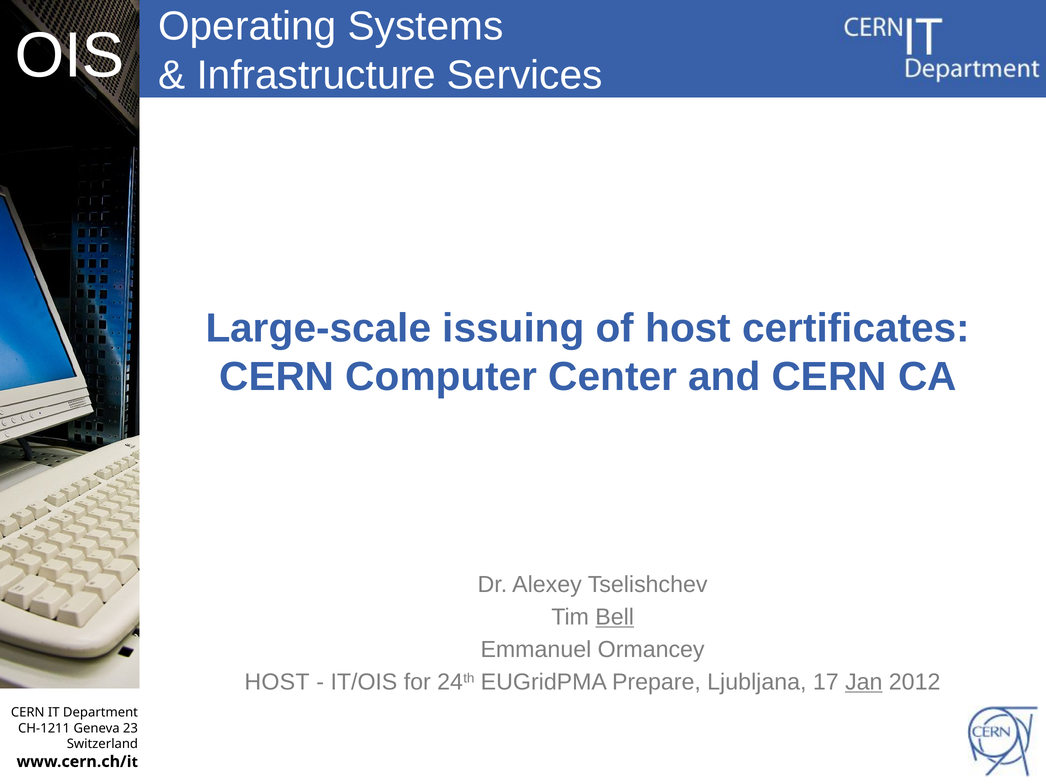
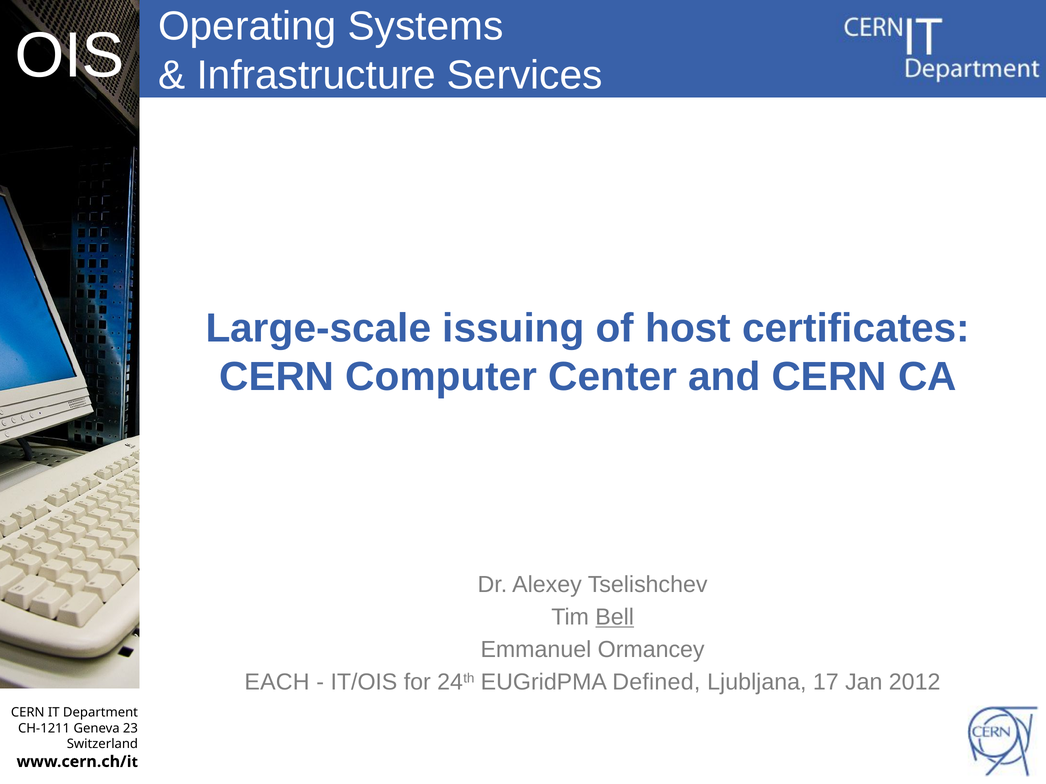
HOST: HOST -> EACH (277, 682)
Prepare: Prepare -> Defined (656, 682)
Jan underline: present -> none (864, 682)
